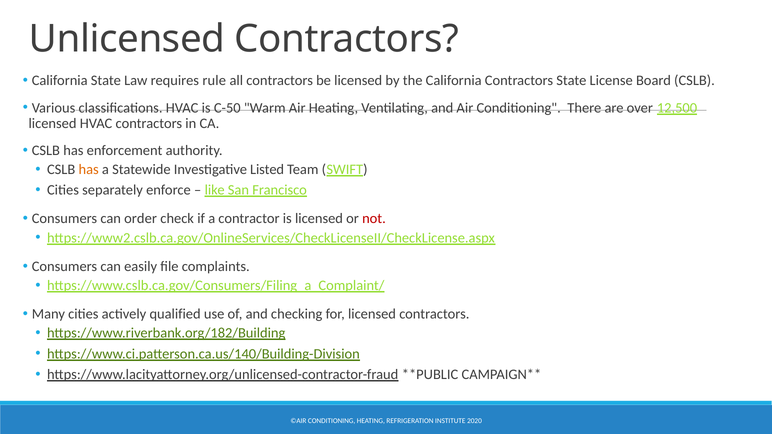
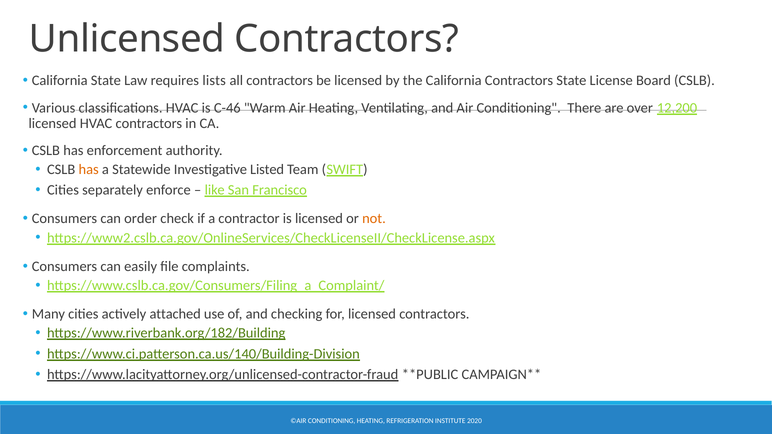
rule: rule -> lists (214, 81)
C-50: C-50 -> C-46 (227, 108)
12,500: 12,500 -> 12,200 (677, 108)
not colour: red -> orange (374, 219)
qualified: qualified -> attached (175, 314)
